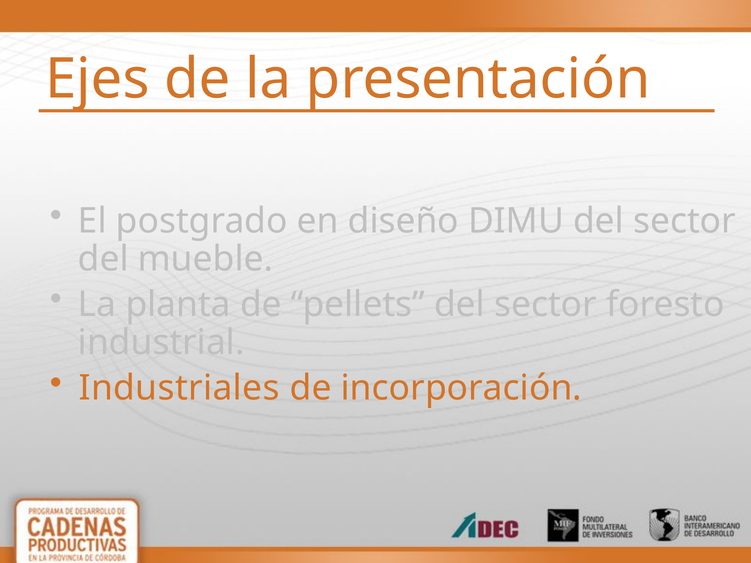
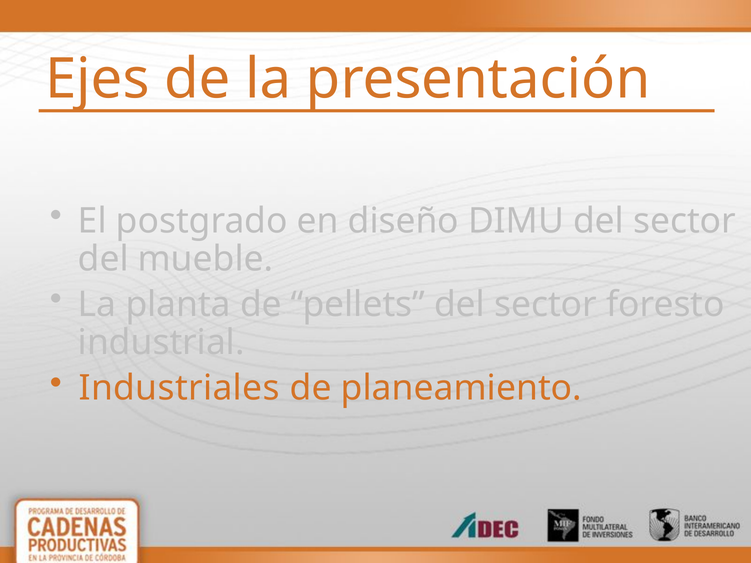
incorporación: incorporación -> planeamiento (461, 388)
